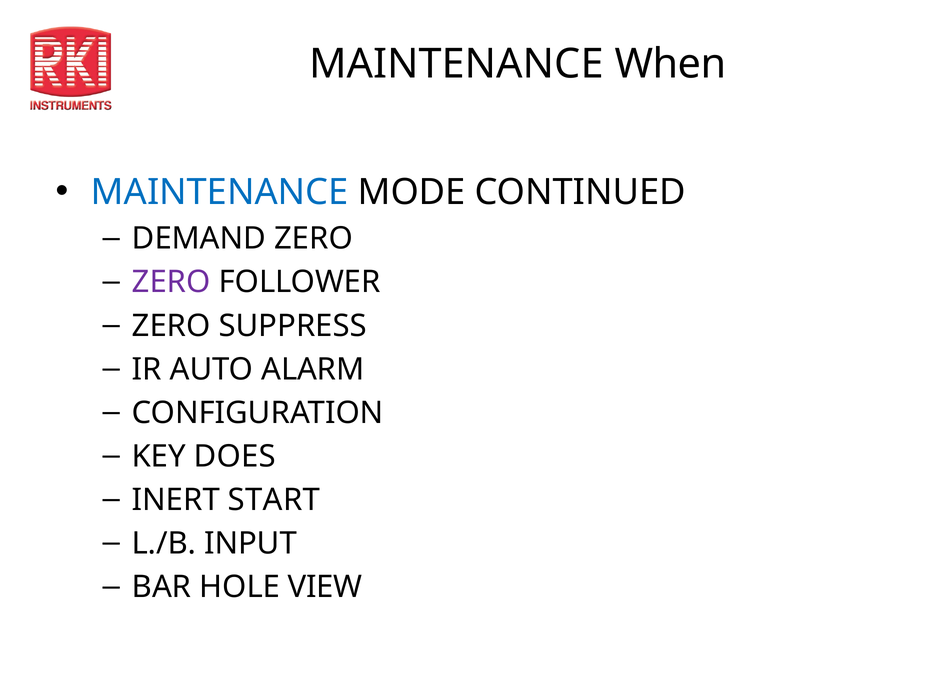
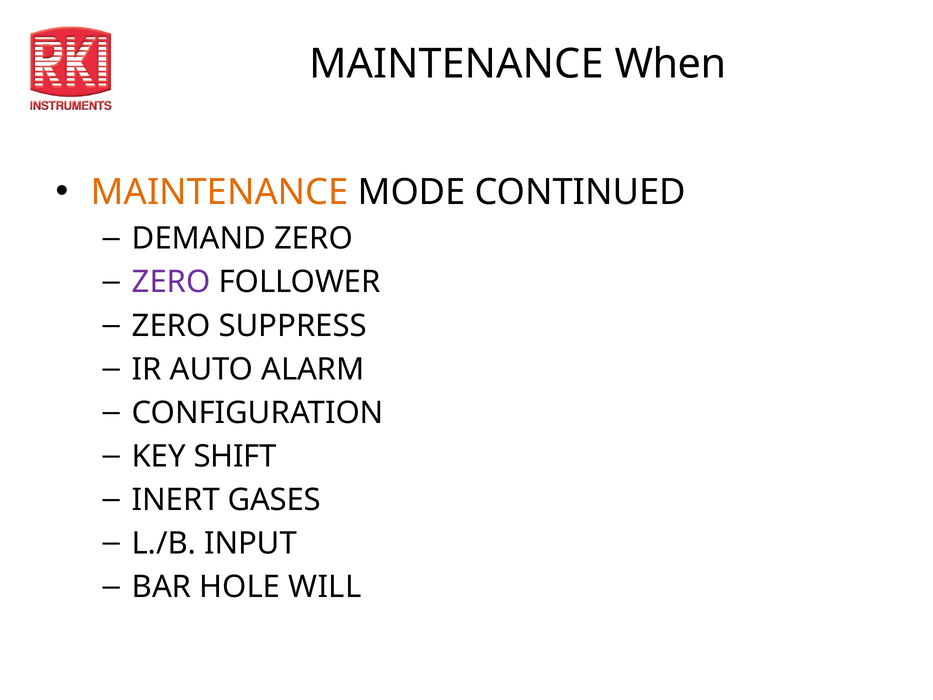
MAINTENANCE colour: blue -> orange (220, 192)
DOES: DOES -> SHIFT (235, 456)
START: START -> GASES (274, 500)
VIEW: VIEW -> WILL (325, 587)
